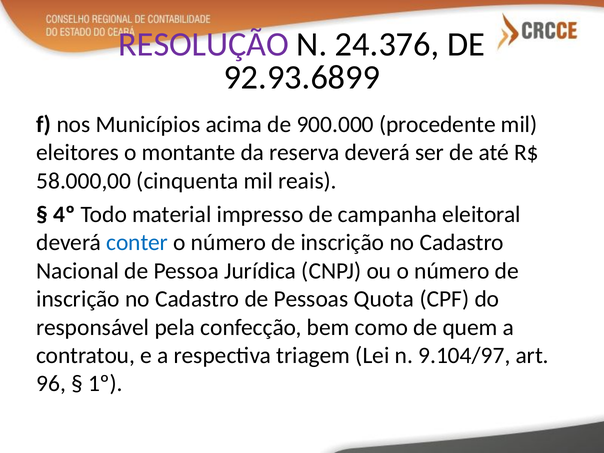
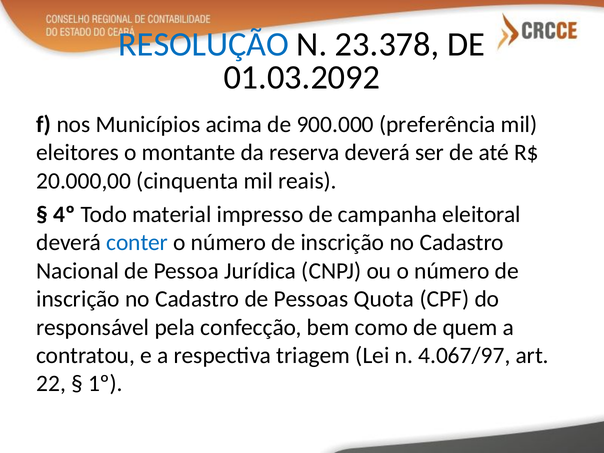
RESOLUÇÃO colour: purple -> blue (204, 45)
24.376: 24.376 -> 23.378 (387, 45)
92.93.6899: 92.93.6899 -> 01.03.2092 (302, 78)
procedente: procedente -> preferência (437, 124)
58.000,00: 58.000,00 -> 20.000,00 (84, 181)
9.104/97: 9.104/97 -> 4.067/97 (464, 355)
96: 96 -> 22 (51, 384)
